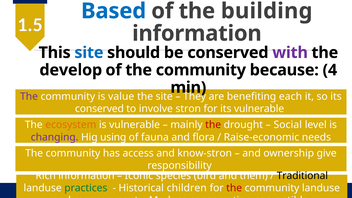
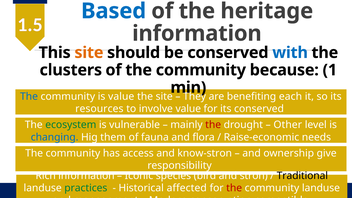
building: building -> heritage (267, 11)
site colour: blue -> orange (89, 53)
with colour: purple -> blue (290, 53)
develop: develop -> clusters (71, 70)
4: 4 -> 1 (330, 70)
The colour: purple -> blue (29, 96)
conserved: conserved -> resources (99, 109)
involve stron: stron -> value (188, 109)
its vulnerable: vulnerable -> conserved (259, 109)
ecosystem colour: orange -> green (71, 125)
Social: Social -> Other (288, 125)
changing colour: purple -> blue (55, 137)
using: using -> them (113, 137)
them: them -> stron (254, 176)
children: children -> affected (187, 188)
